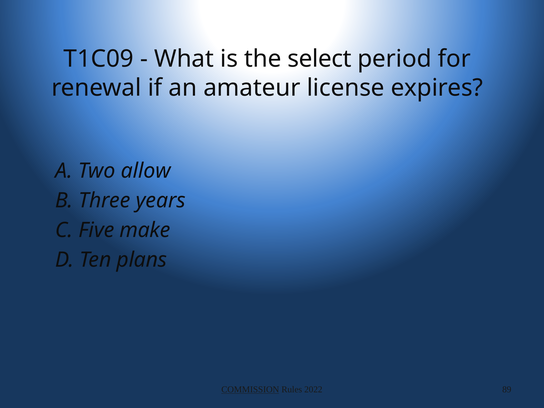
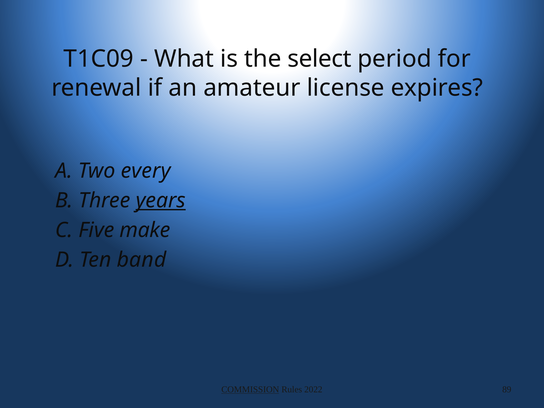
allow: allow -> every (146, 171)
years underline: none -> present (161, 201)
plans: plans -> band (142, 260)
